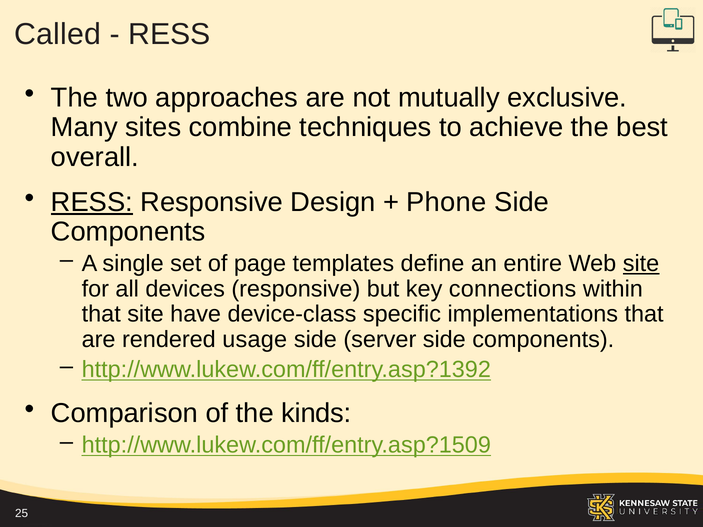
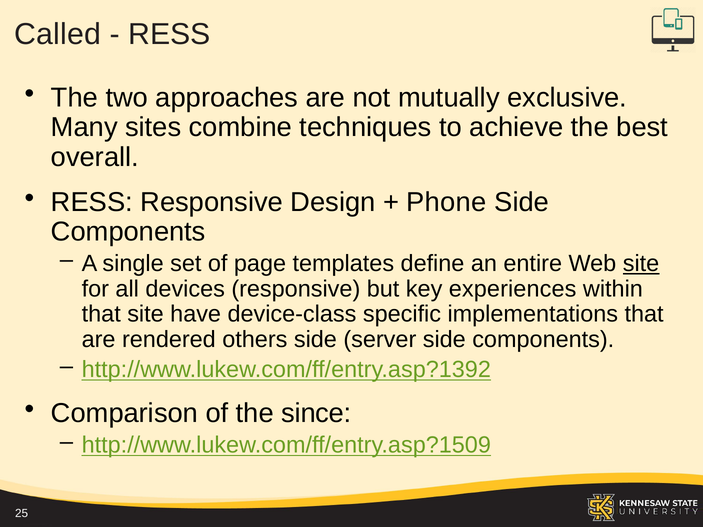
RESS underline: present -> none (92, 202)
connections: connections -> experiences (513, 289)
usage: usage -> others (255, 340)
kinds: kinds -> since (316, 414)
